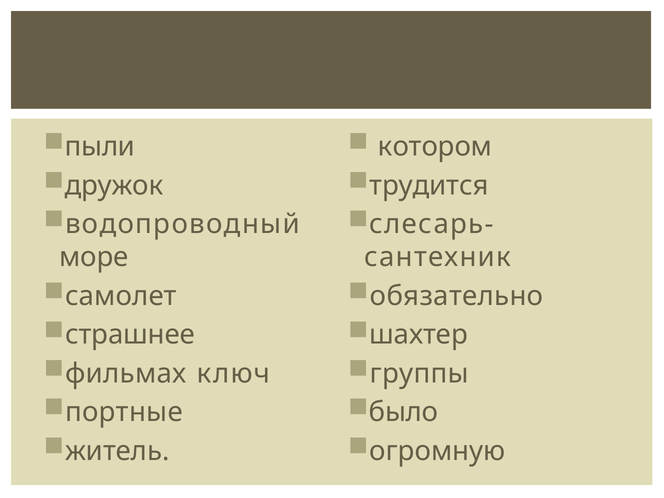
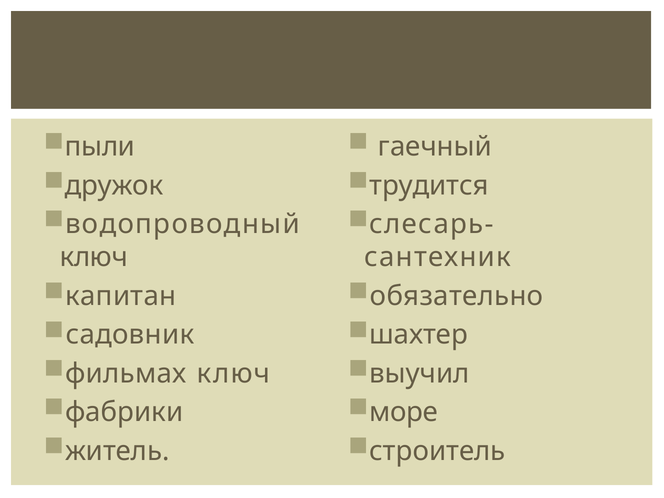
котором: котором -> гаечный (435, 147)
море: море -> ключ (94, 257)
самолет: самолет -> капитан (121, 296)
страшнее: страшнее -> садовник (130, 335)
группы: группы -> выучил (419, 374)
портные: портные -> фабрики (124, 412)
было: было -> море (404, 412)
огромную: огромную -> строитель (437, 451)
